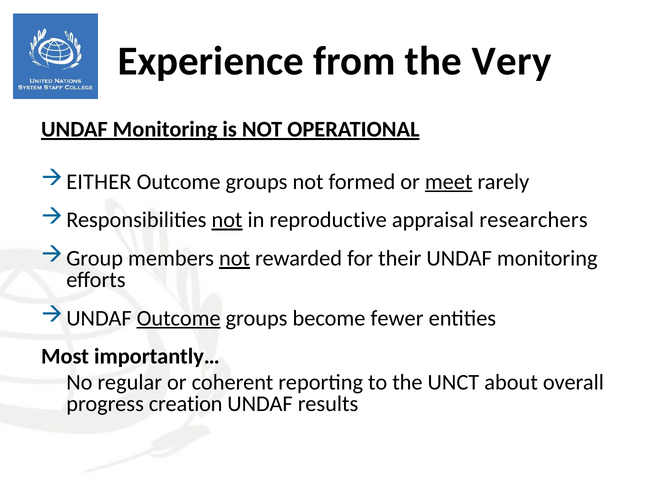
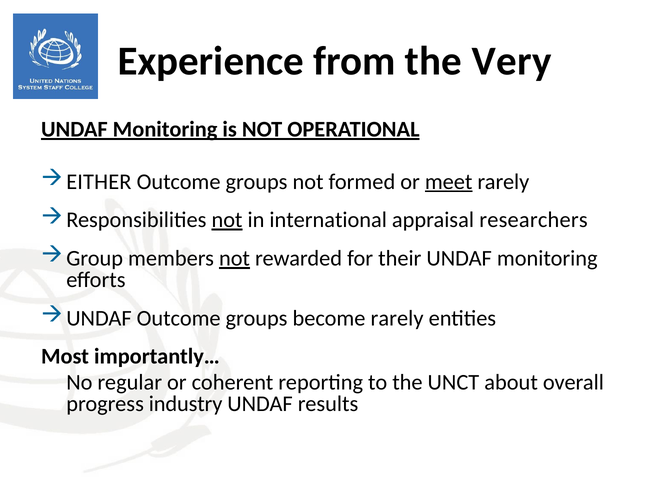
reproductive: reproductive -> international (328, 220)
Outcome underline: present -> none (179, 318)
become fewer: fewer -> rarely (397, 318)
creation: creation -> industry (186, 403)
